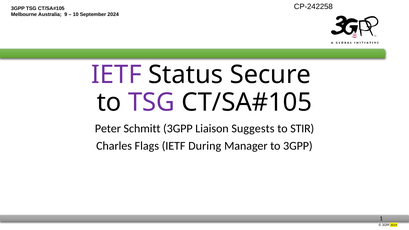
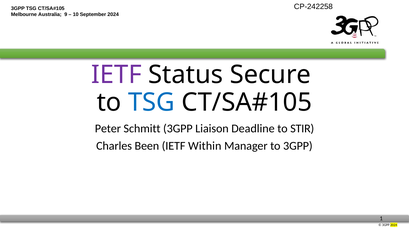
TSG colour: purple -> blue (152, 102)
Suggests: Suggests -> Deadline (253, 129)
Flags: Flags -> Been (147, 146)
During: During -> Within (205, 146)
